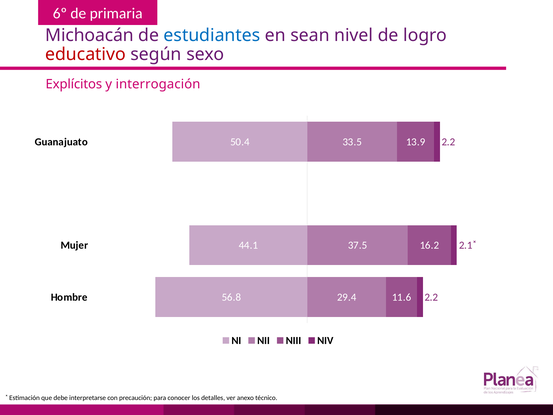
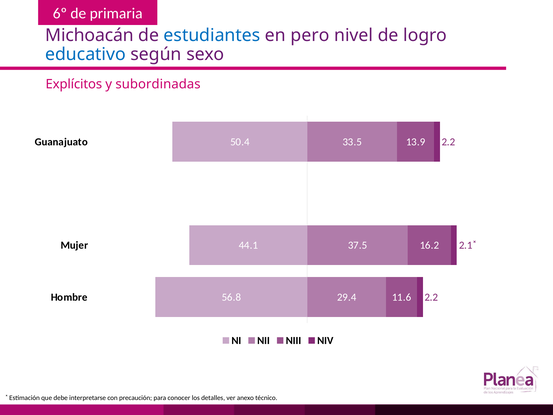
sean: sean -> pero (310, 35)
educativo colour: red -> blue (86, 54)
interrogación: interrogación -> subordinadas (158, 84)
